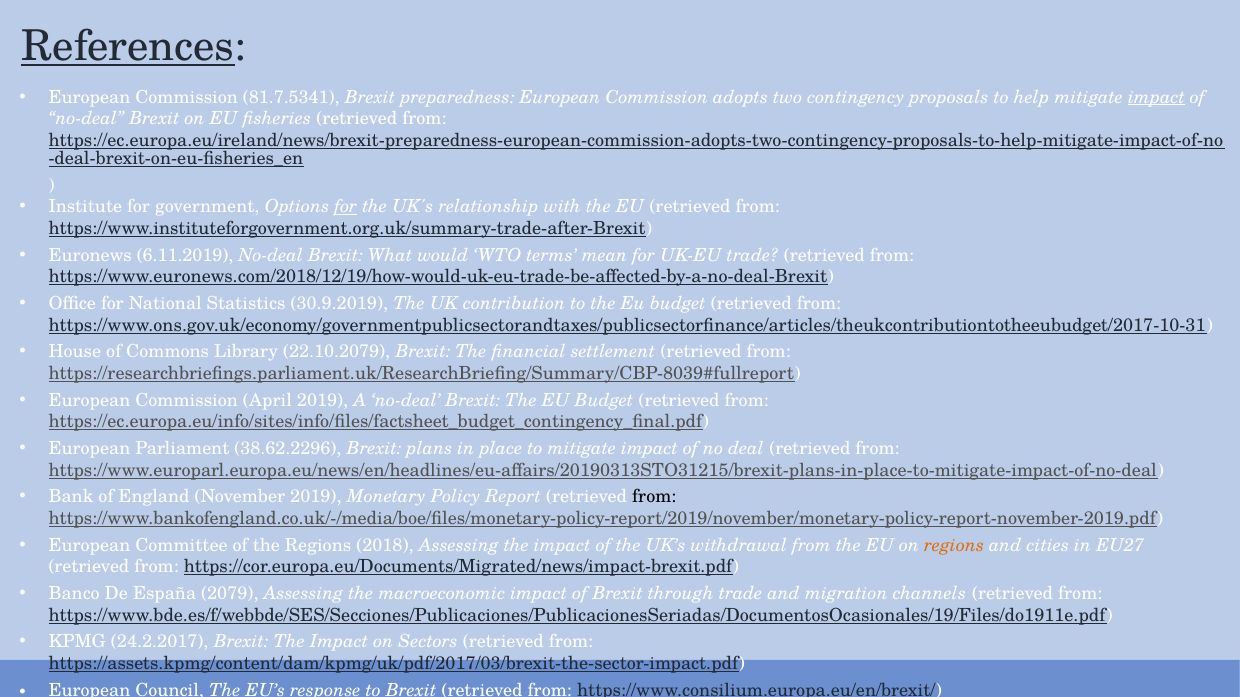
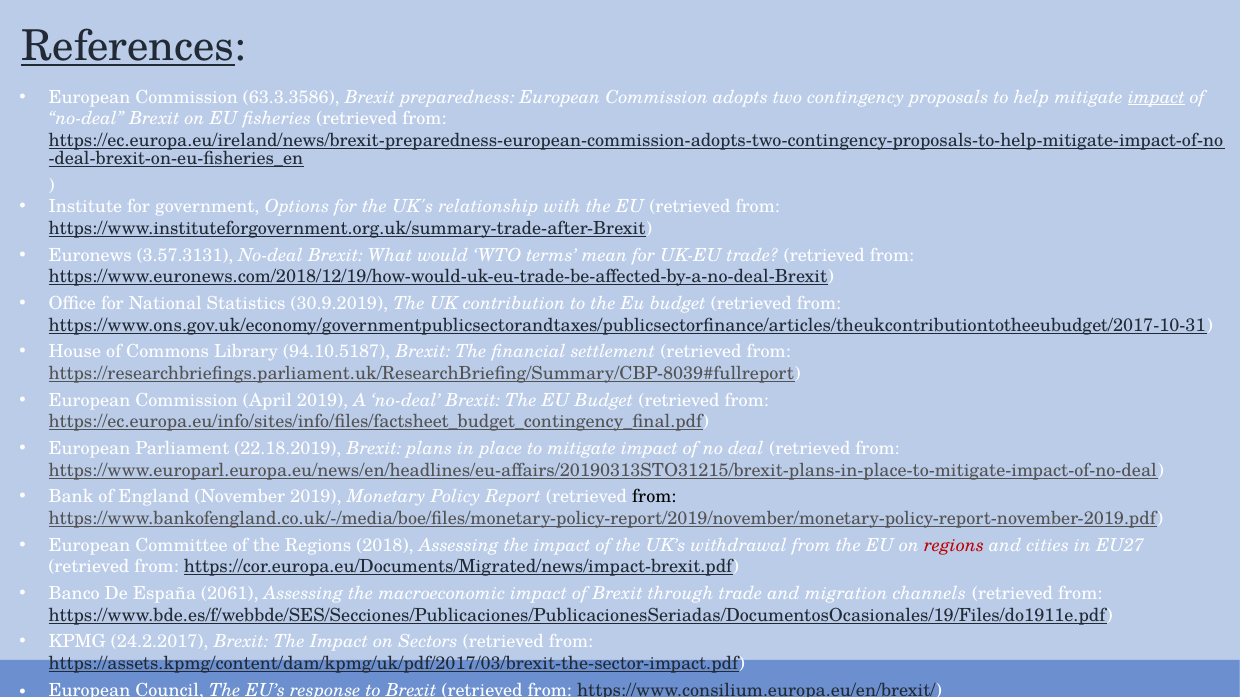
81.7.5341: 81.7.5341 -> 63.3.3586 (291, 97)
for underline: present -> none (346, 207)
6.11.2019: 6.11.2019 -> 3.57.3131 (185, 255)
22.10.2079: 22.10.2079 -> 94.10.5187 (337, 352)
38.62.2296: 38.62.2296 -> 22.18.2019 (288, 449)
regions colour: orange -> red (954, 546)
2079: 2079 -> 2061 (230, 594)
